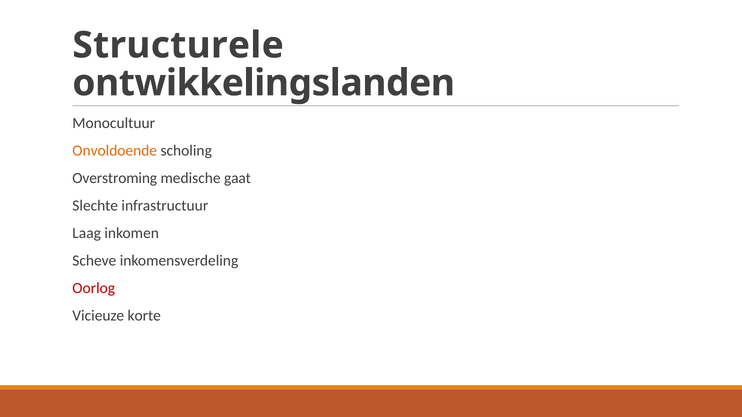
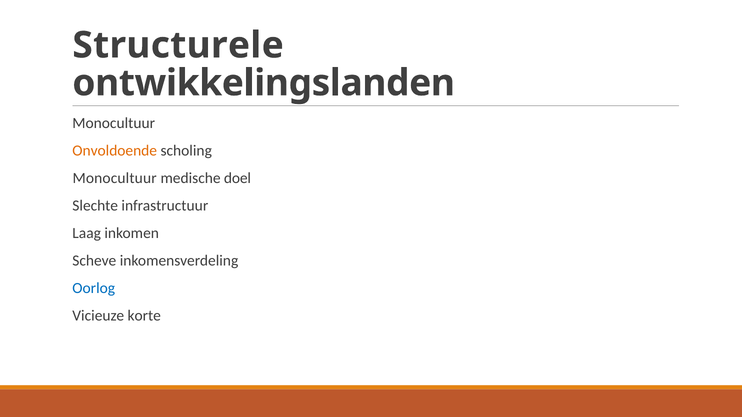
Overstroming: Overstroming -> Monocultuur (115, 178)
gaat: gaat -> doel (237, 178)
Oorlog colour: red -> blue (94, 288)
